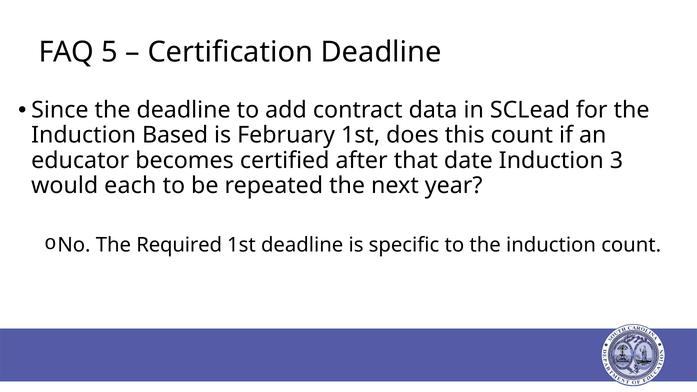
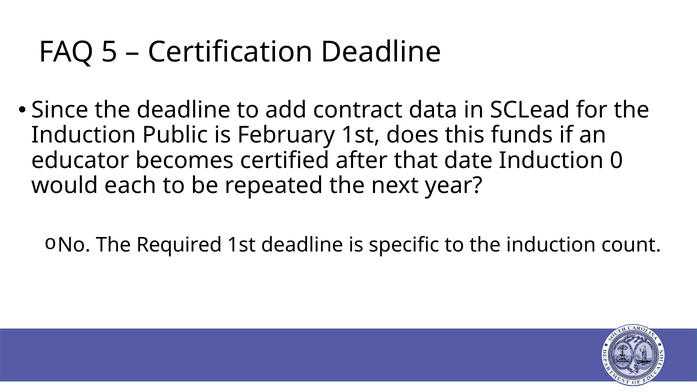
Based: Based -> Public (175, 135)
this count: count -> funds (522, 135)
3: 3 -> 0 (616, 160)
